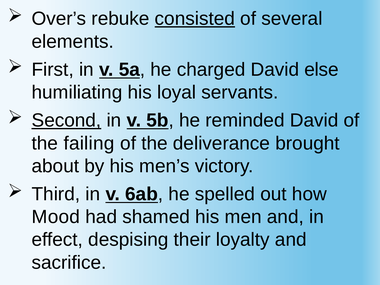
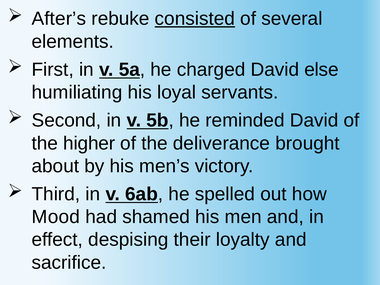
Over’s: Over’s -> After’s (59, 19)
Second underline: present -> none (66, 120)
failing: failing -> higher (89, 143)
